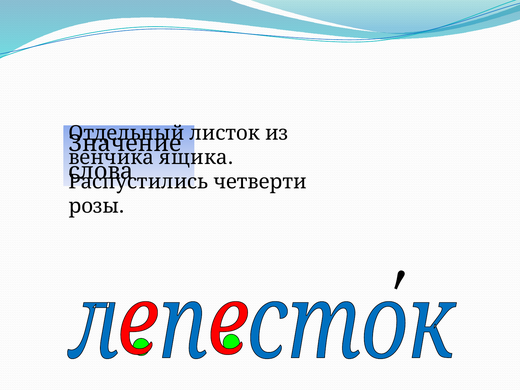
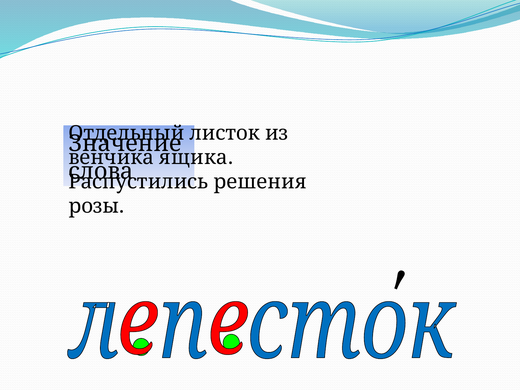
четверти: четверти -> решения (260, 182)
